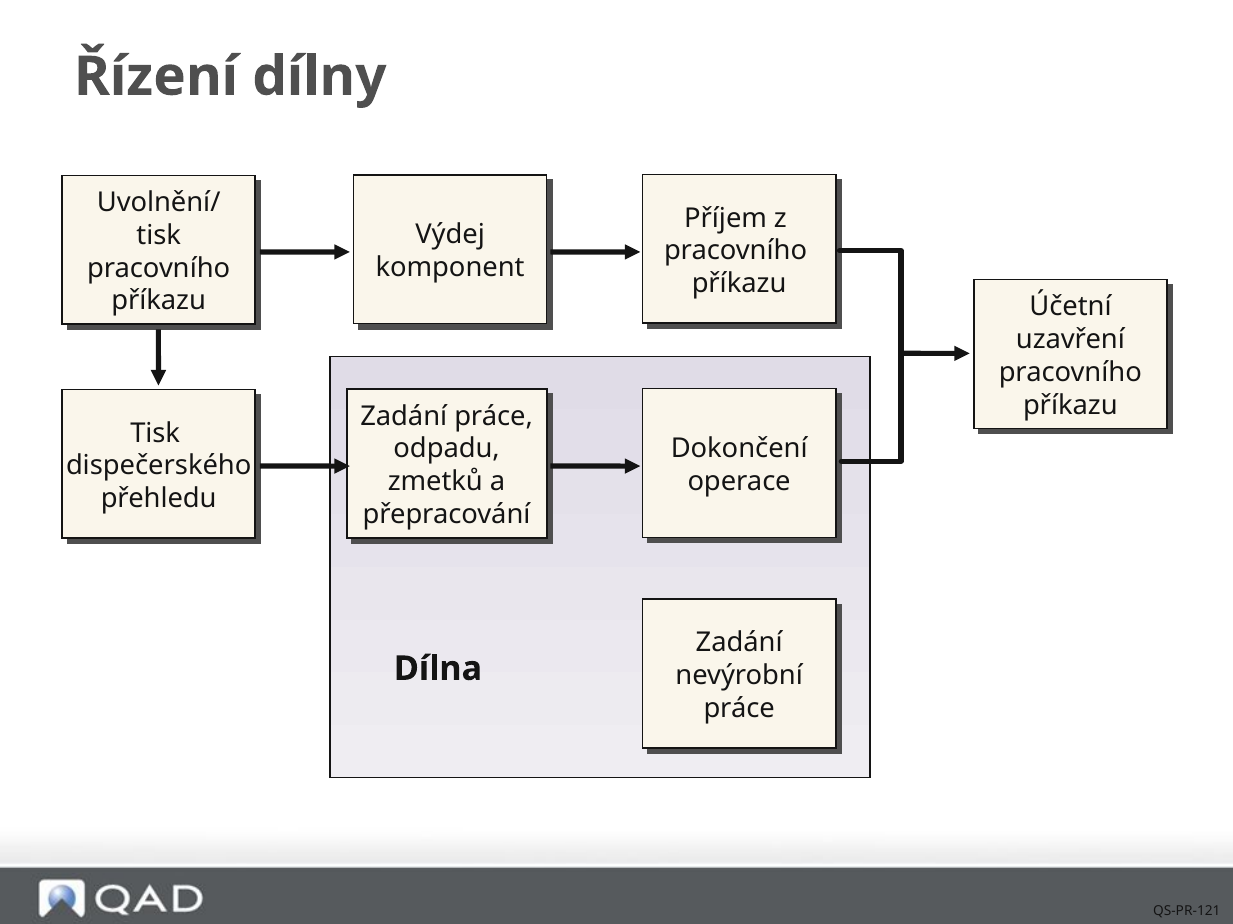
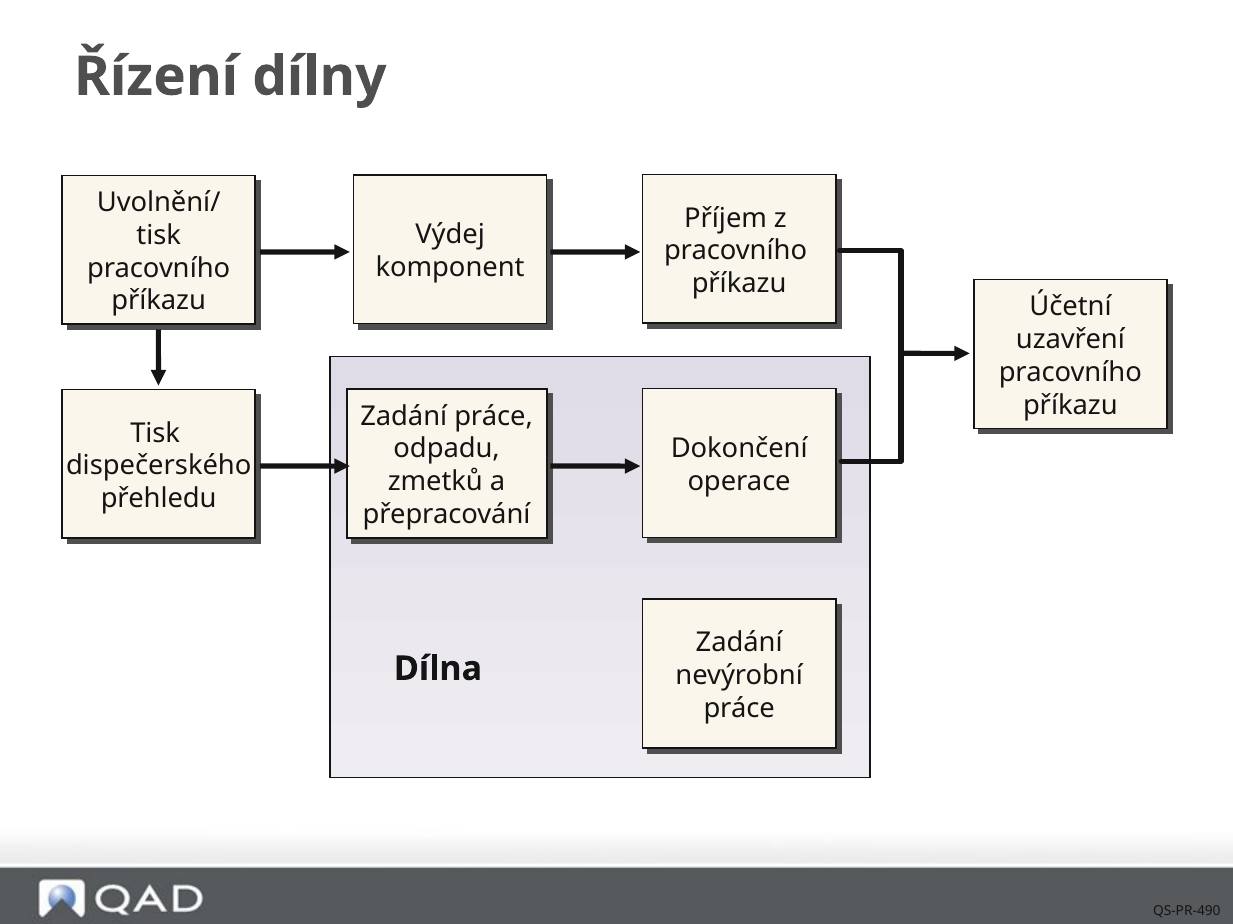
QS-PR-121: QS-PR-121 -> QS-PR-490 (1187, 911)
